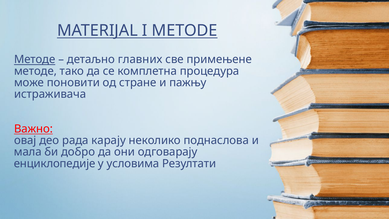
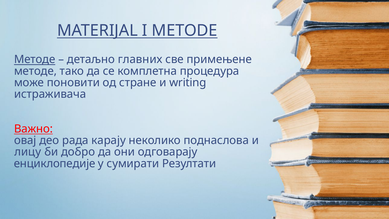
пажњу: пажњу -> writing (188, 83)
мала: мала -> лицу (28, 152)
условима: условима -> сумирати (133, 163)
